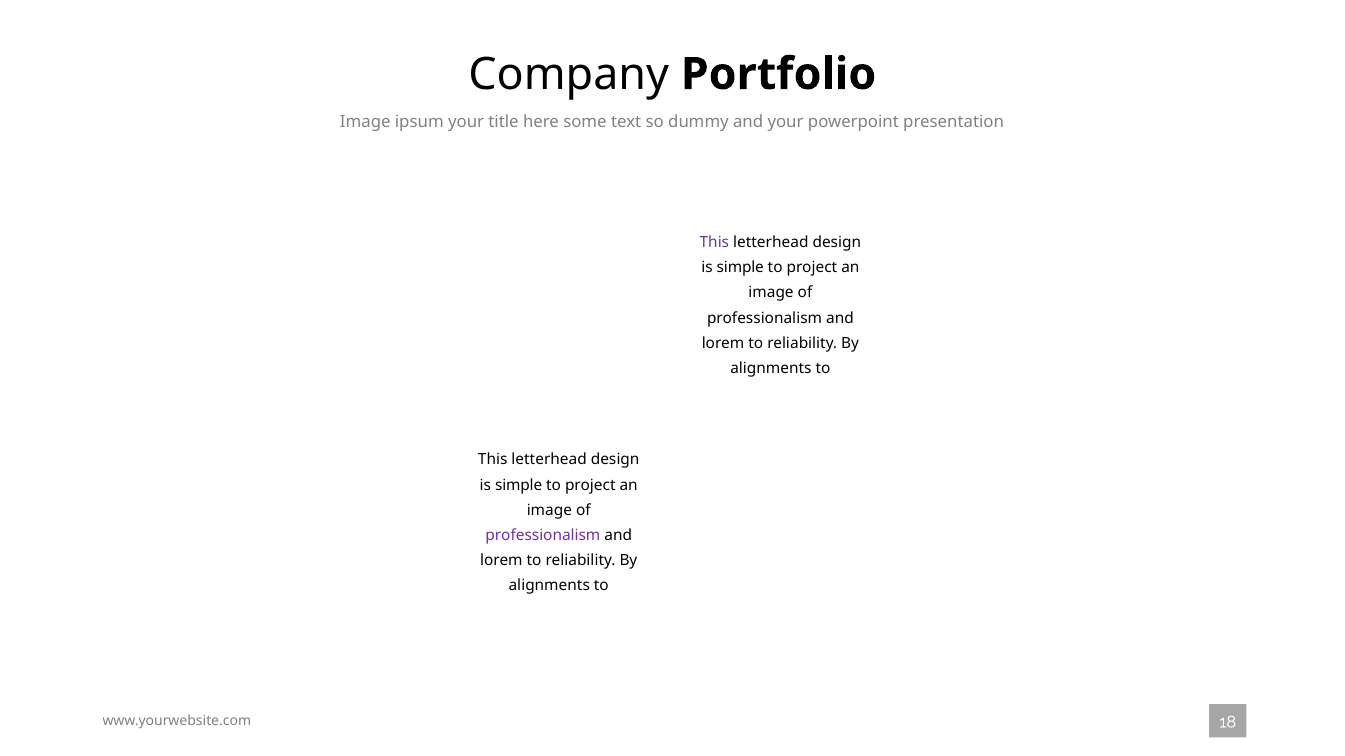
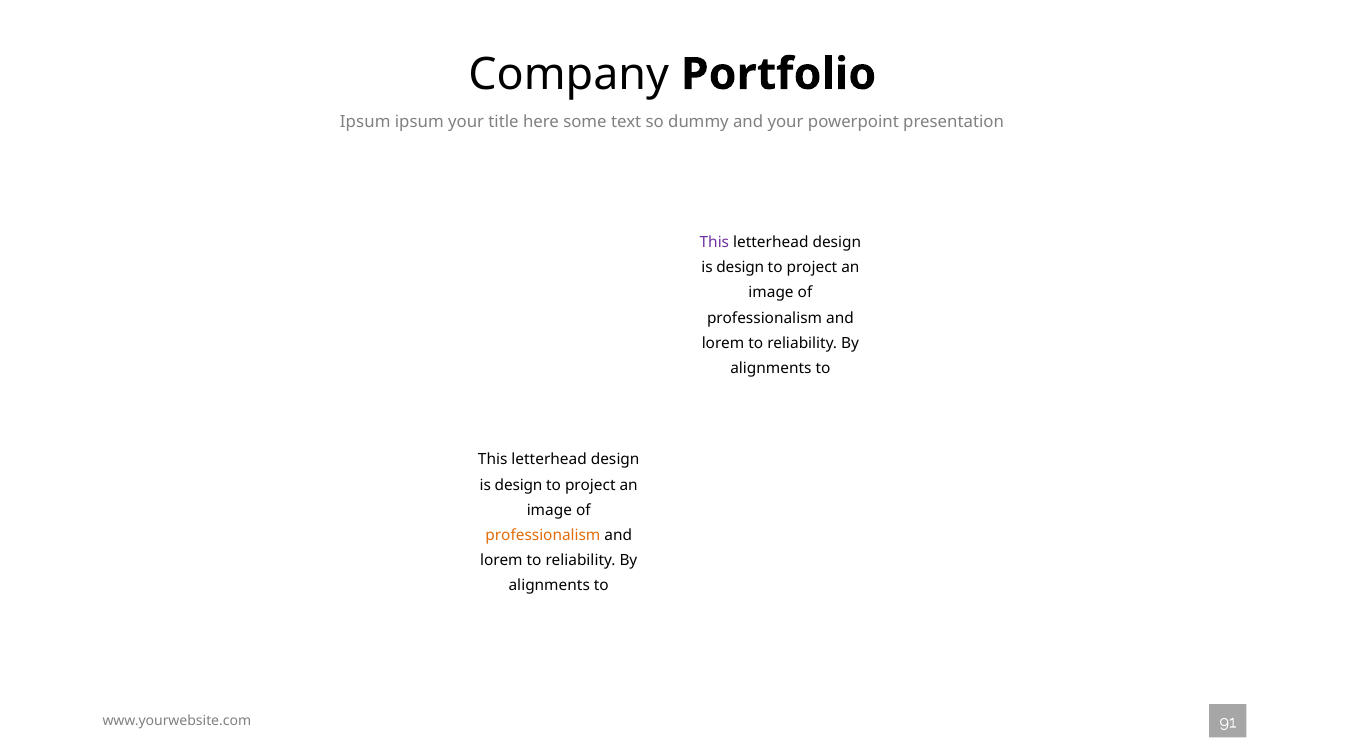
Image: Image -> Ipsum (365, 122)
simple: simple -> design (740, 268)
simple: simple -> design (519, 485)
professionalism colour: purple -> orange (543, 536)
18: 18 -> 91 (1228, 722)
